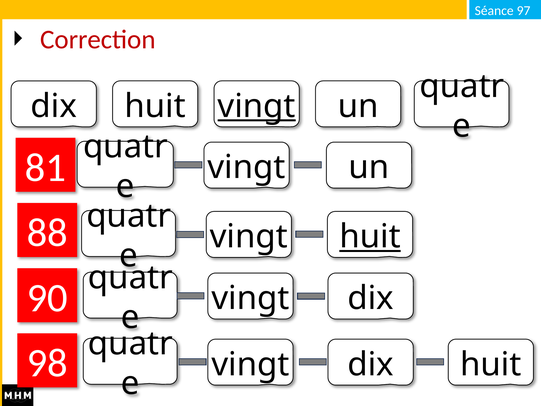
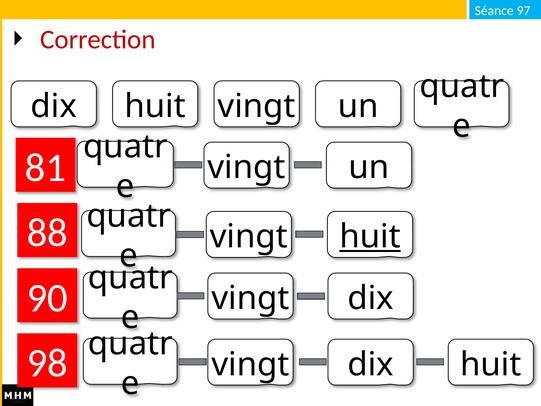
vingt underline: present -> none (257, 106)
